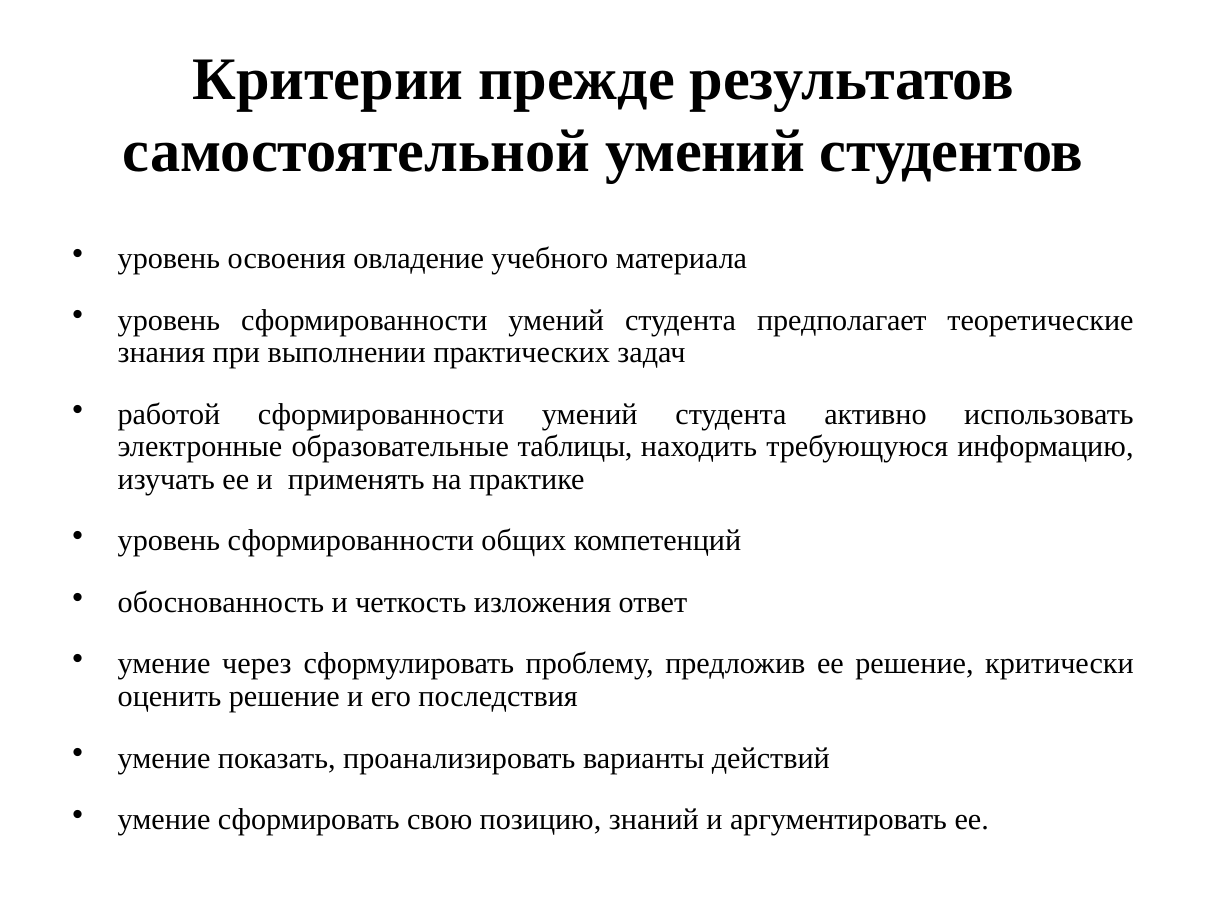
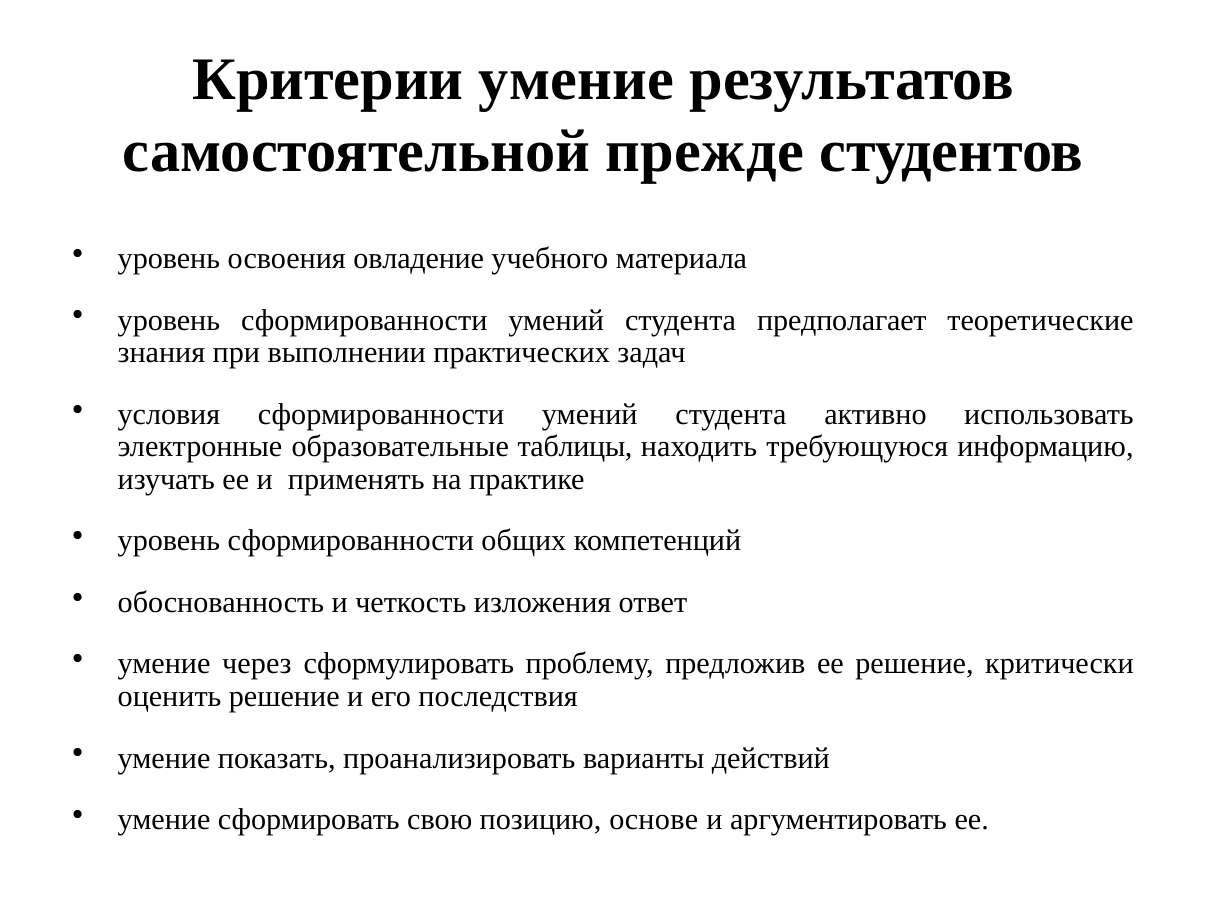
Критерии прежде: прежде -> умение (577, 80)
самостоятельной умений: умений -> прежде (704, 152)
работой: работой -> условия (169, 414)
знаний: знаний -> основе (654, 820)
